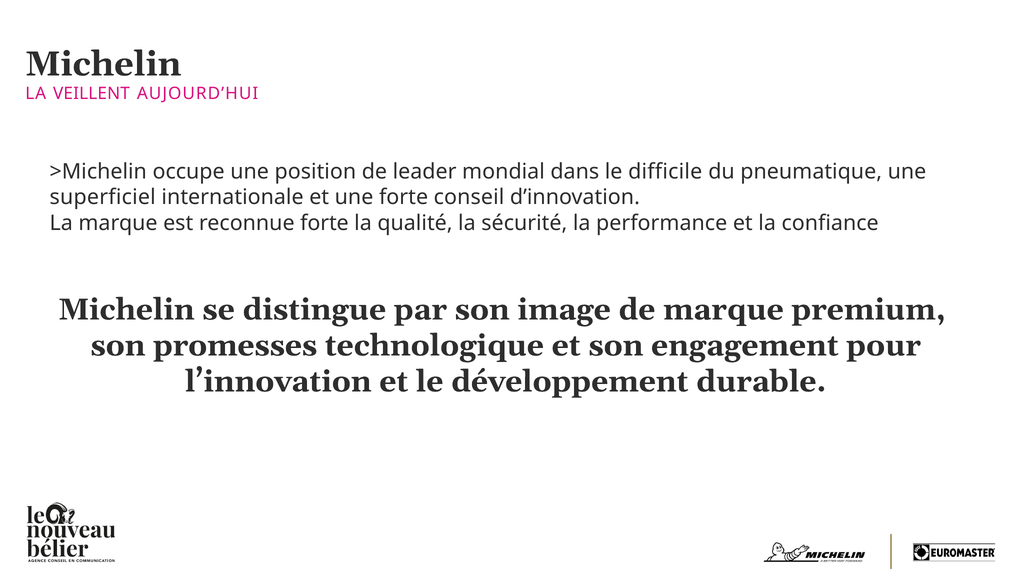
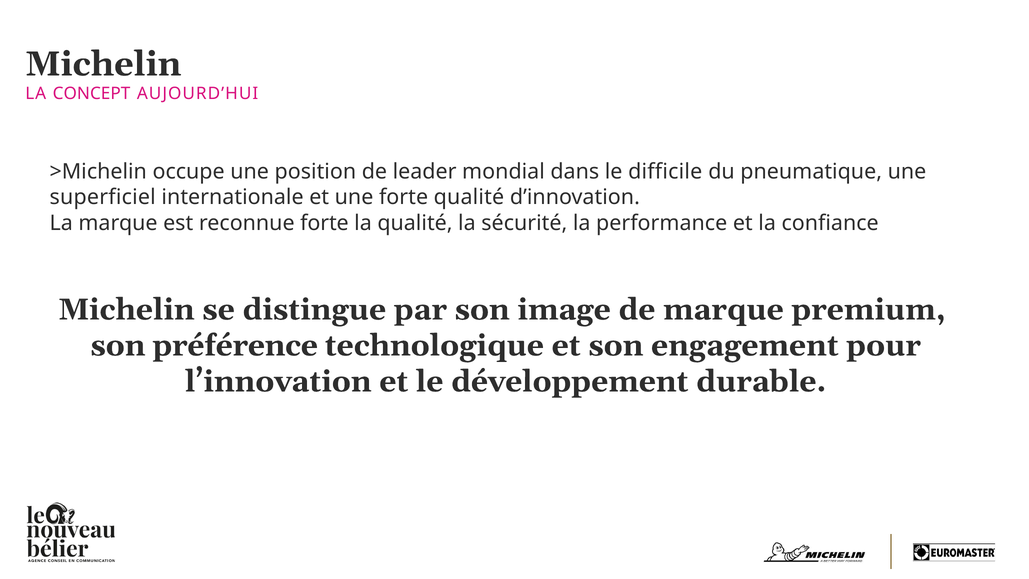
VEILLENT: VEILLENT -> CONCEPT (92, 94)
forte conseil: conseil -> qualité (469, 197)
promesses: promesses -> préférence (235, 345)
